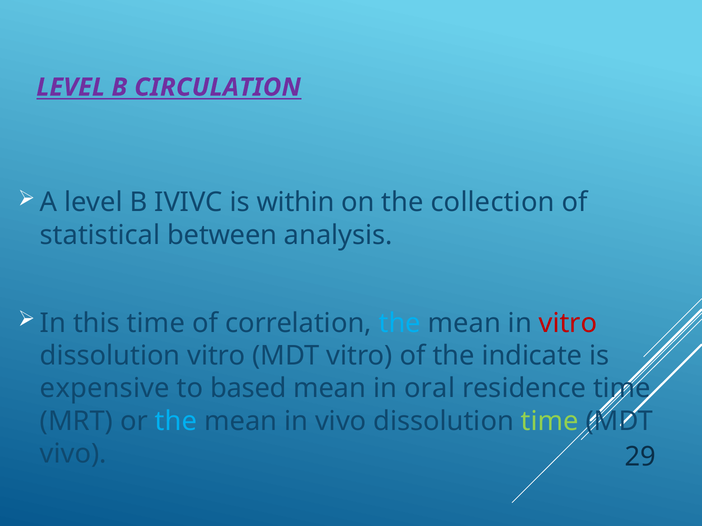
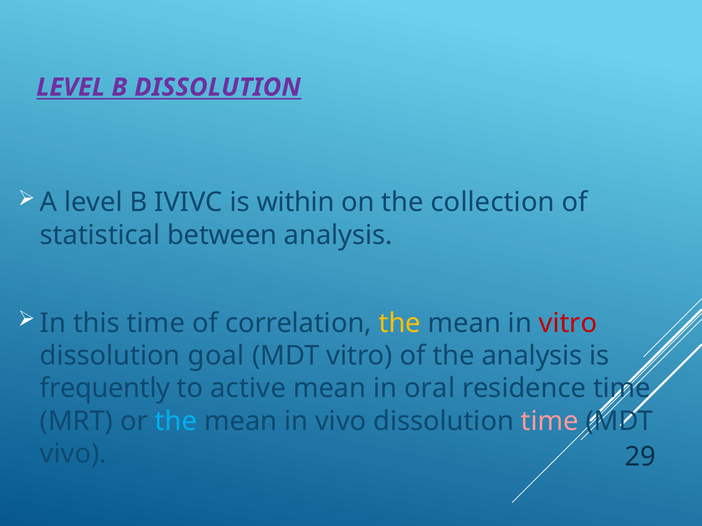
B CIRCULATION: CIRCULATION -> DISSOLUTION (218, 87)
the colour: light blue -> yellow (400, 323)
dissolution vitro: vitro -> goal (216, 356)
the indicate: indicate -> analysis (532, 356)
expensive: expensive -> frequently (105, 389)
based: based -> active (248, 389)
time colour: light green -> pink (550, 421)
